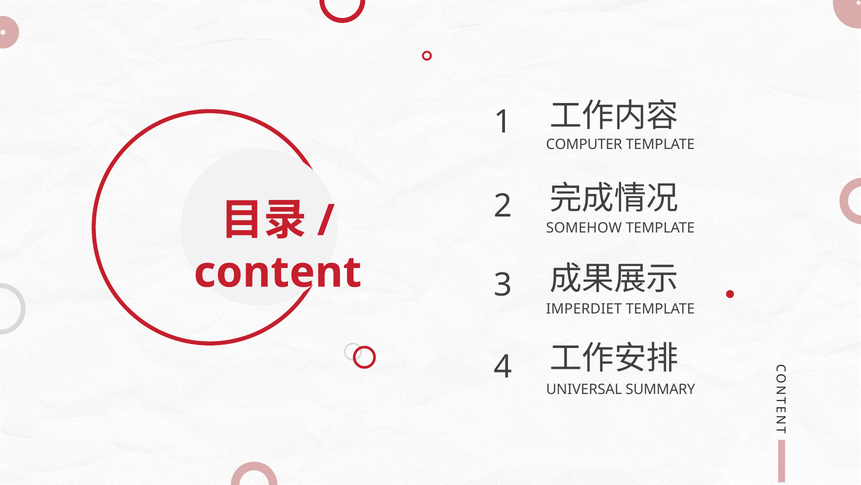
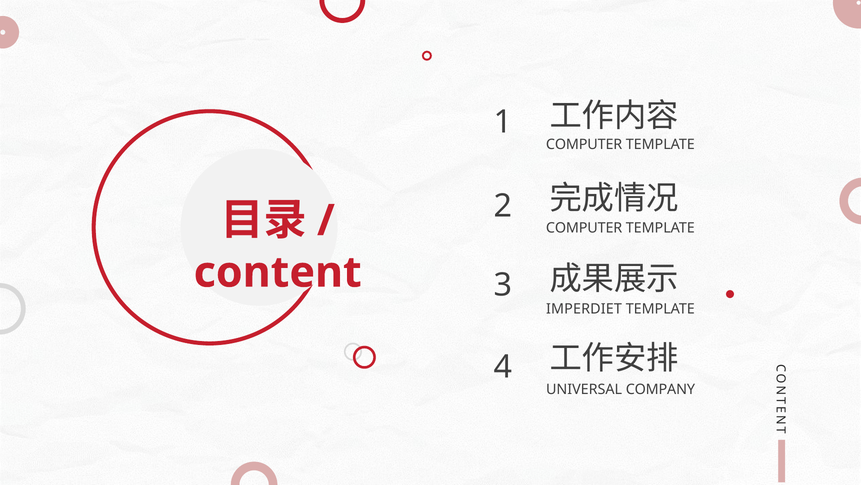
SOMEHOW: SOMEHOW -> COMPUTER (584, 228)
SUMMARY: SUMMARY -> COMPANY (660, 389)
